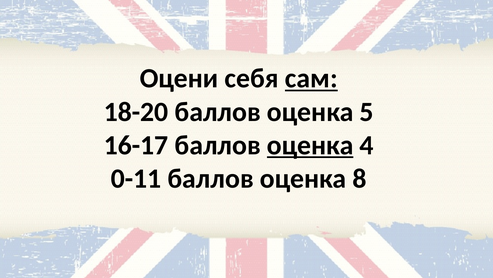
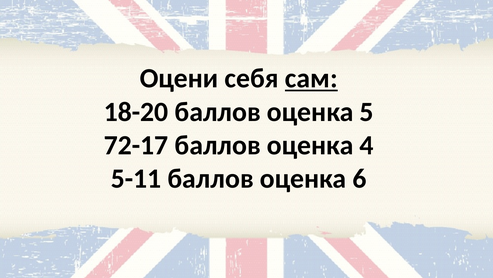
16-17: 16-17 -> 72-17 (136, 145)
оценка underline: present -> none (310, 145)
0-11: 0-11 -> 5-11 (136, 178)
8: 8 -> 6 (360, 178)
